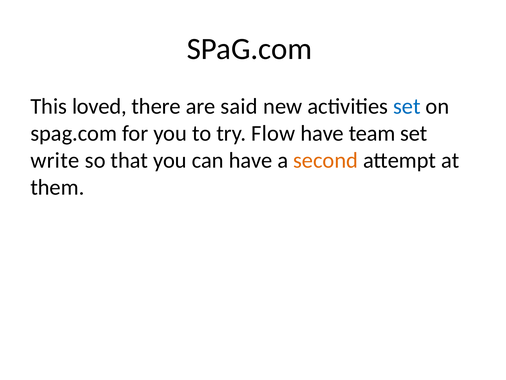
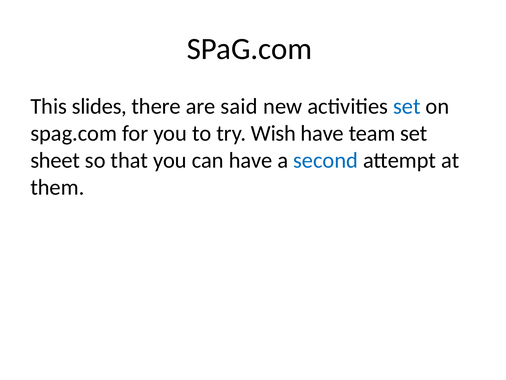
loved: loved -> slides (99, 106)
Flow: Flow -> Wish (273, 133)
write: write -> sheet (55, 160)
second colour: orange -> blue (326, 160)
